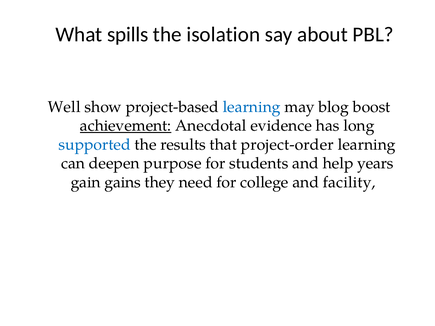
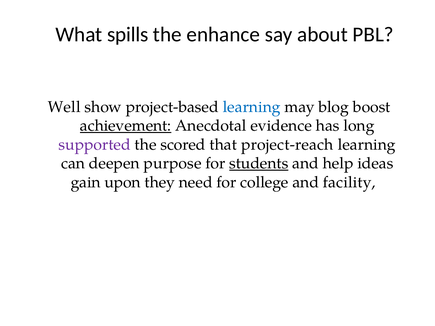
isolation: isolation -> enhance (223, 34)
supported colour: blue -> purple (95, 145)
results: results -> scored (183, 145)
project-order: project-order -> project-reach (287, 145)
students underline: none -> present (259, 163)
years: years -> ideas (375, 163)
gains: gains -> upon (123, 182)
